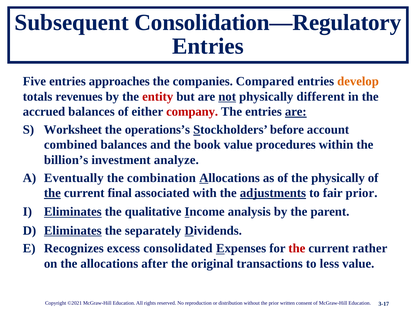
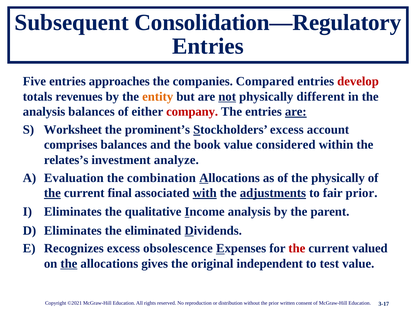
develop colour: orange -> red (358, 81)
entity colour: red -> orange (158, 96)
accrued: accrued -> analysis (44, 112)
operations’s: operations’s -> prominent’s (157, 130)
Stockholders before: before -> excess (287, 130)
combined: combined -> comprises (71, 145)
procedures: procedures -> considered (286, 145)
billion’s: billion’s -> relates’s (66, 160)
Eventually: Eventually -> Evaluation (74, 178)
with underline: none -> present (205, 193)
Eliminates underline: present -> none (73, 212)
Eliminates underline: present -> none (73, 231)
separately: separately -> eliminated (153, 231)
consolidated: consolidated -> obsolescence (178, 248)
rather: rather -> valued (370, 248)
the underline: none -> present (69, 264)
after: after -> gives (155, 264)
transactions: transactions -> independent (270, 264)
less: less -> test (329, 264)
